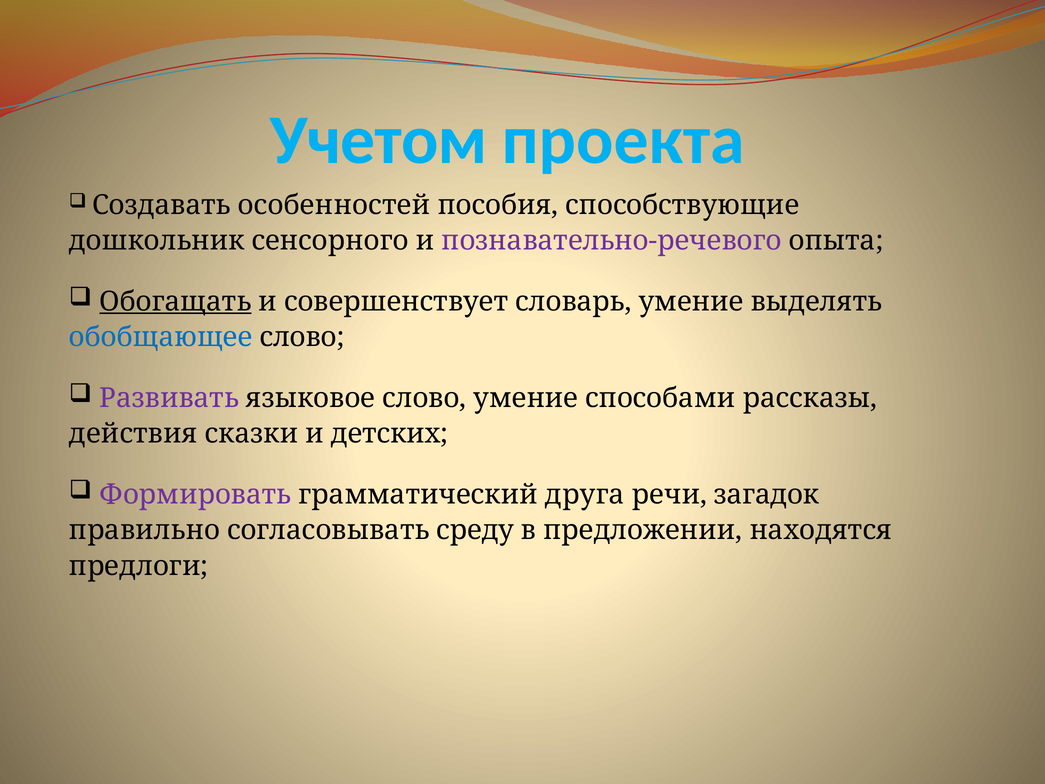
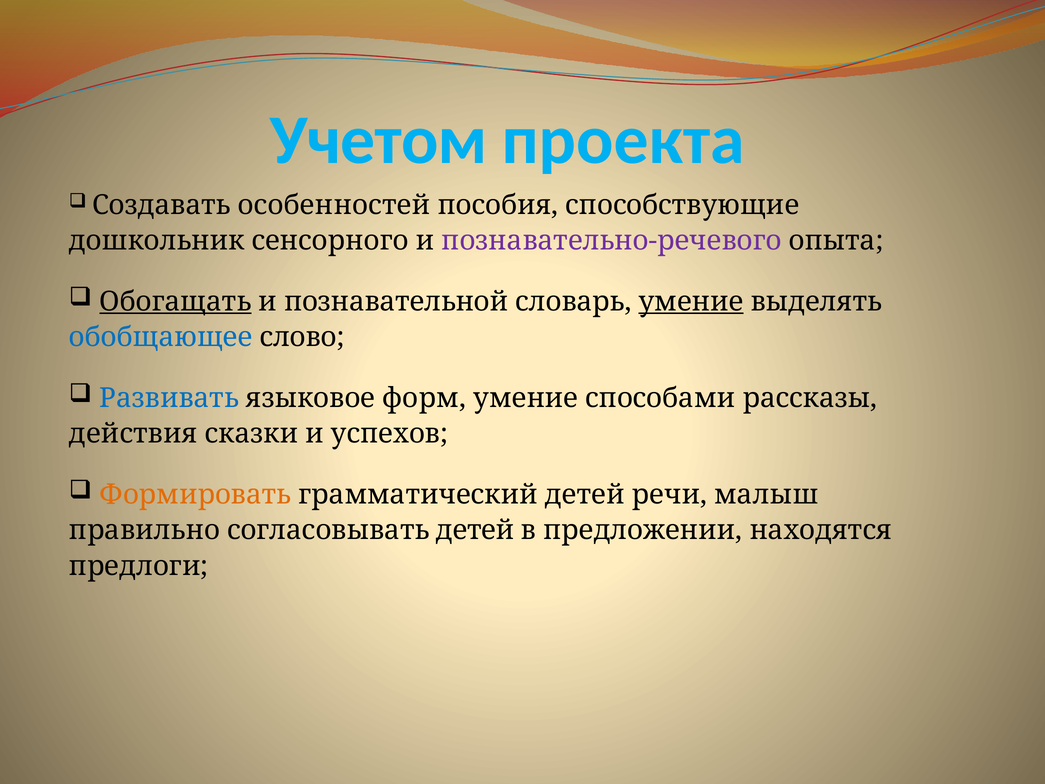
совершенствует: совершенствует -> познавательной (396, 301)
умение underline: none -> present (691, 301)
Развивать colour: purple -> blue (169, 398)
языковое слово: слово -> форм (424, 398)
детских: детских -> успехов (389, 434)
Формировать colour: purple -> orange (195, 494)
грамматический друга: друга -> детей (585, 494)
загадок: загадок -> малыш (766, 494)
согласовывать среду: среду -> детей (475, 530)
